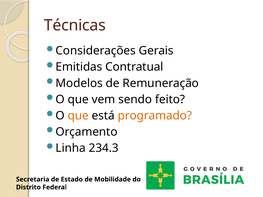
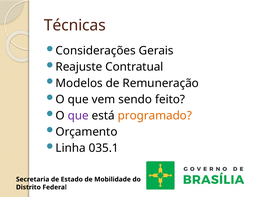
Emitidas: Emitidas -> Reajuste (79, 67)
que colour: orange -> purple (78, 116)
234.3: 234.3 -> 035.1 (104, 148)
